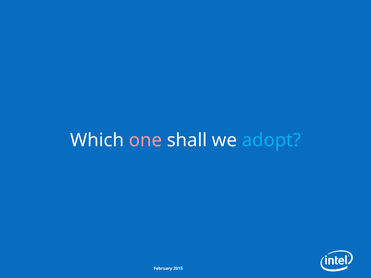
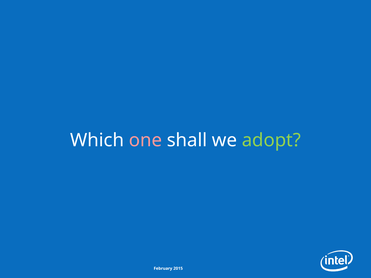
adopt colour: light blue -> light green (271, 140)
